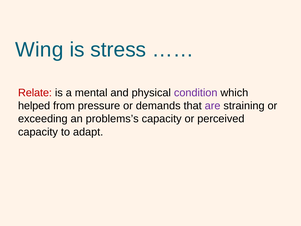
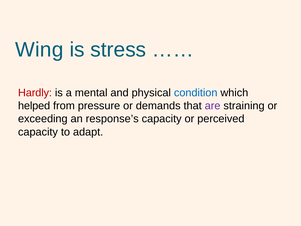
Relate: Relate -> Hardly (35, 93)
condition colour: purple -> blue (196, 93)
problems’s: problems’s -> response’s (112, 119)
